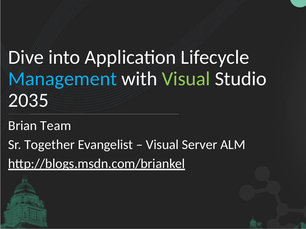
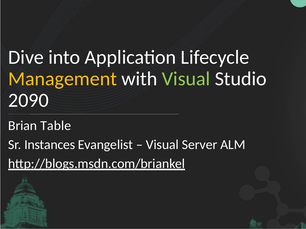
Management colour: light blue -> yellow (63, 79)
2035: 2035 -> 2090 (28, 101)
Team: Team -> Table (56, 126)
Together: Together -> Instances (50, 145)
